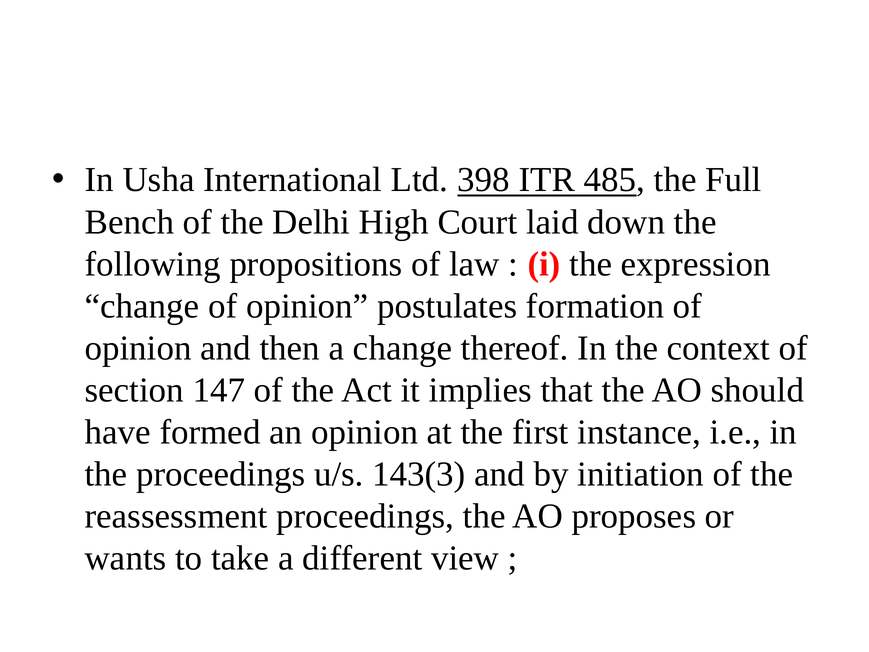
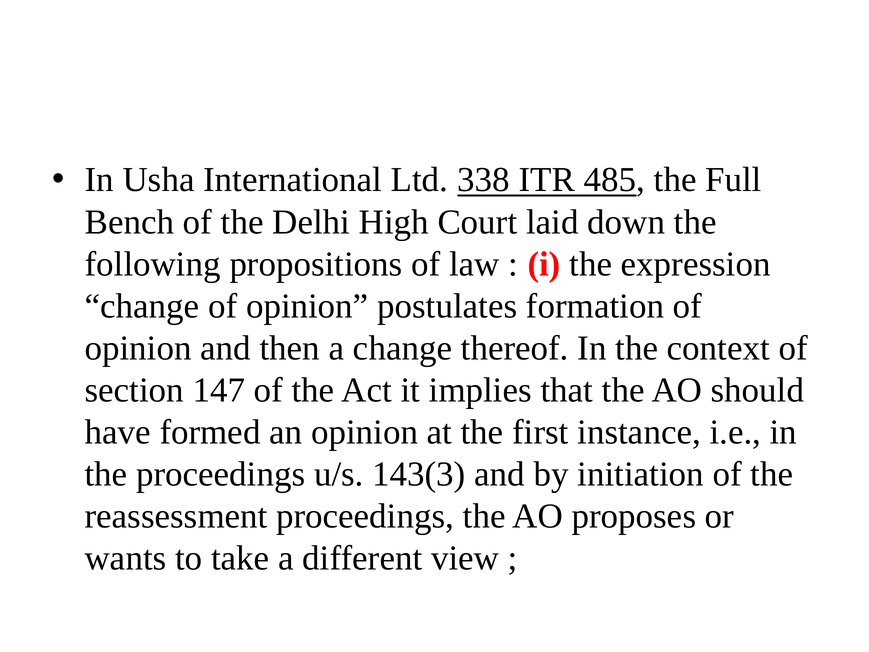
398: 398 -> 338 (484, 180)
